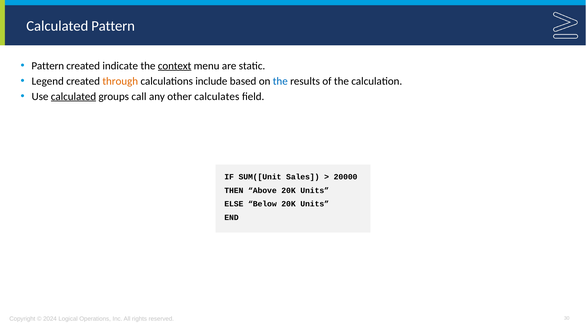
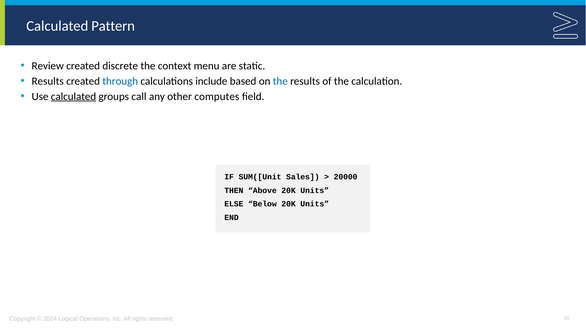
Pattern: Pattern -> Review (48, 66)
indicate: indicate -> discrete (120, 66)
context underline: present -> none (175, 66)
Legend: Legend -> Results (48, 81)
through colour: orange -> blue (120, 81)
calculates: calculates -> computes (217, 97)
